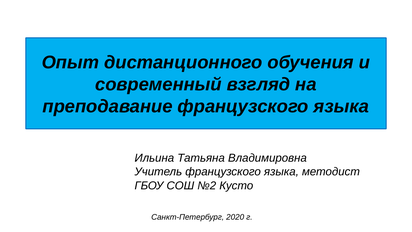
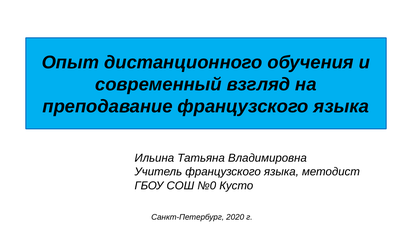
№2: №2 -> №0 (207, 185)
